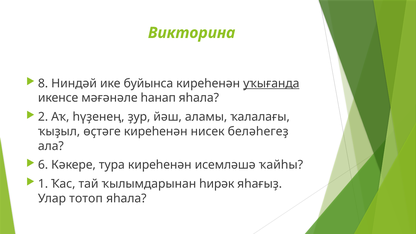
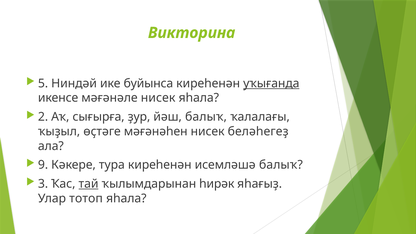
8: 8 -> 5 (43, 83)
мәғәнәле һанап: һанап -> нисек (158, 98)
һүҙенең: һүҙенең -> сығырға (99, 117)
йәш аламы: аламы -> балыҡ (206, 117)
өҫтәге киреһенән: киреһенән -> мәғәнәһен (156, 131)
6: 6 -> 9 (43, 165)
исемләшә ҡайһы: ҡайһы -> балыҡ (281, 165)
1: 1 -> 3 (43, 184)
тай underline: none -> present (89, 184)
